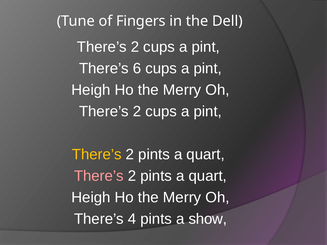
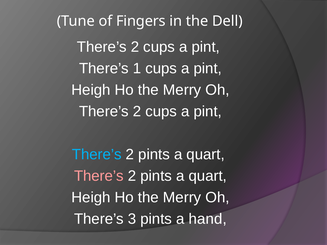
6: 6 -> 1 (137, 69)
There’s colour: yellow -> light blue (97, 155)
4: 4 -> 3 (132, 219)
show: show -> hand (208, 219)
